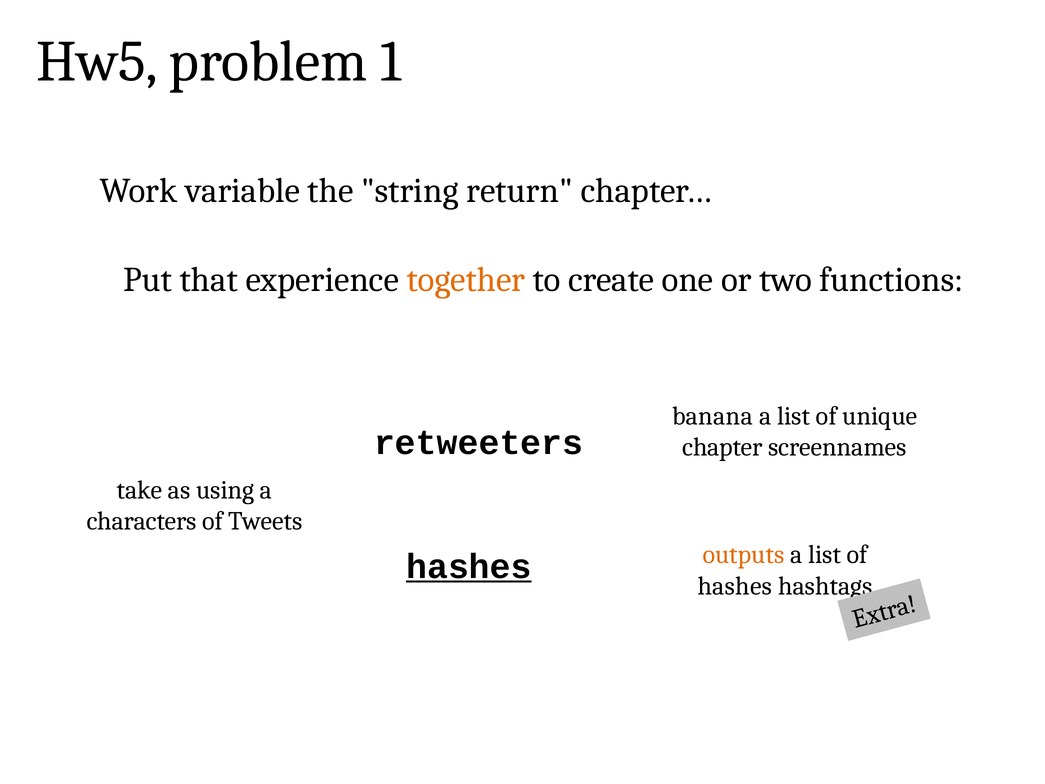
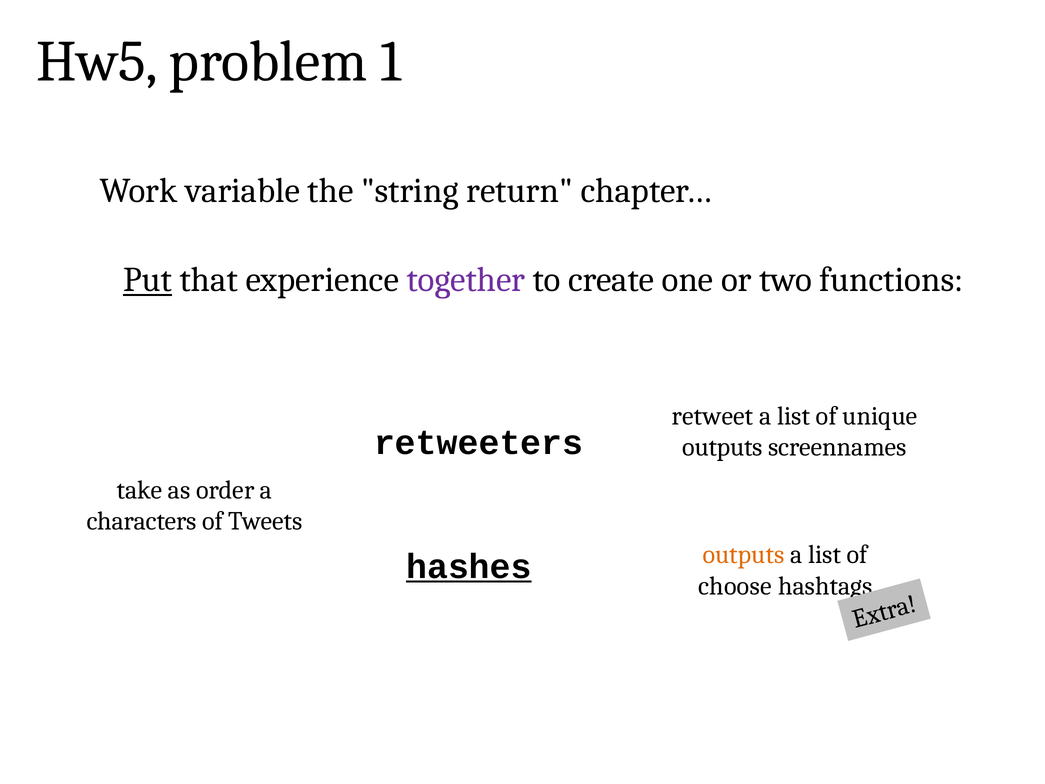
Put underline: none -> present (148, 280)
together colour: orange -> purple (466, 280)
banana: banana -> retweet (713, 416)
chapter: chapter -> outputs (722, 447)
using: using -> order (225, 490)
hashes: hashes -> choose (735, 586)
